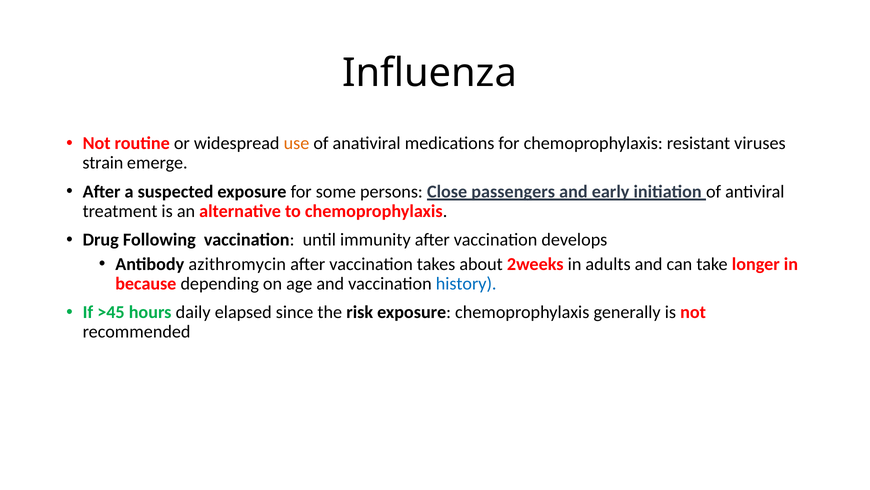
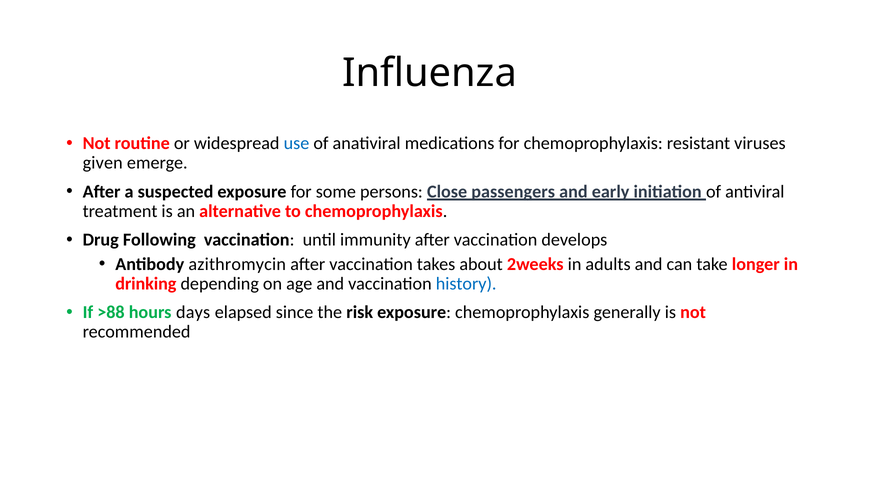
use colour: orange -> blue (296, 143)
strain: strain -> given (103, 163)
because: because -> drinking (146, 283)
>45: >45 -> >88 (111, 312)
daily: daily -> days (193, 312)
